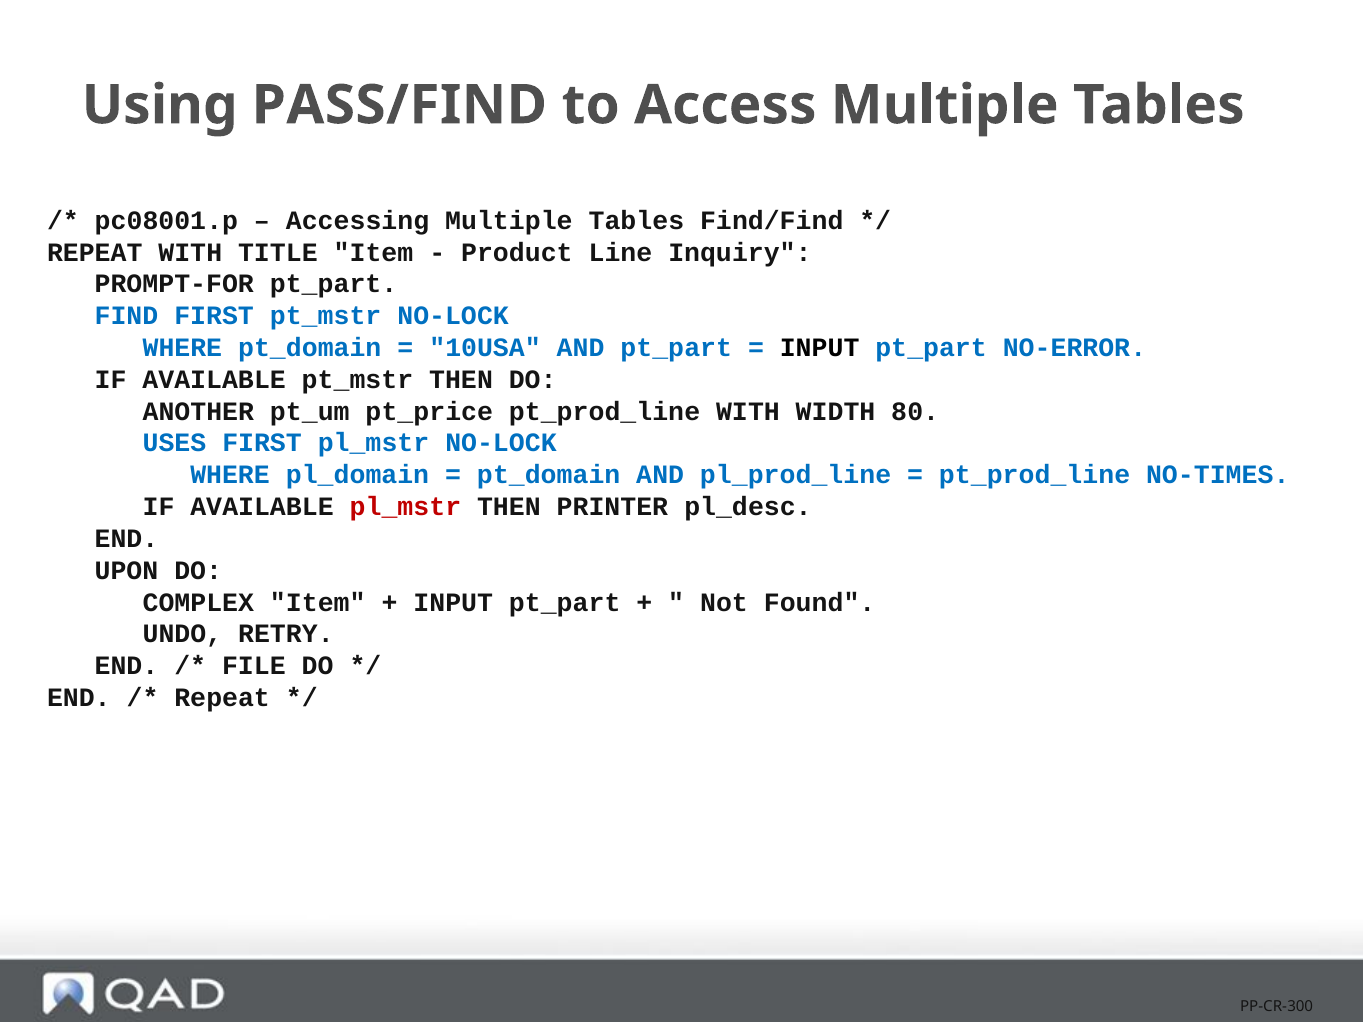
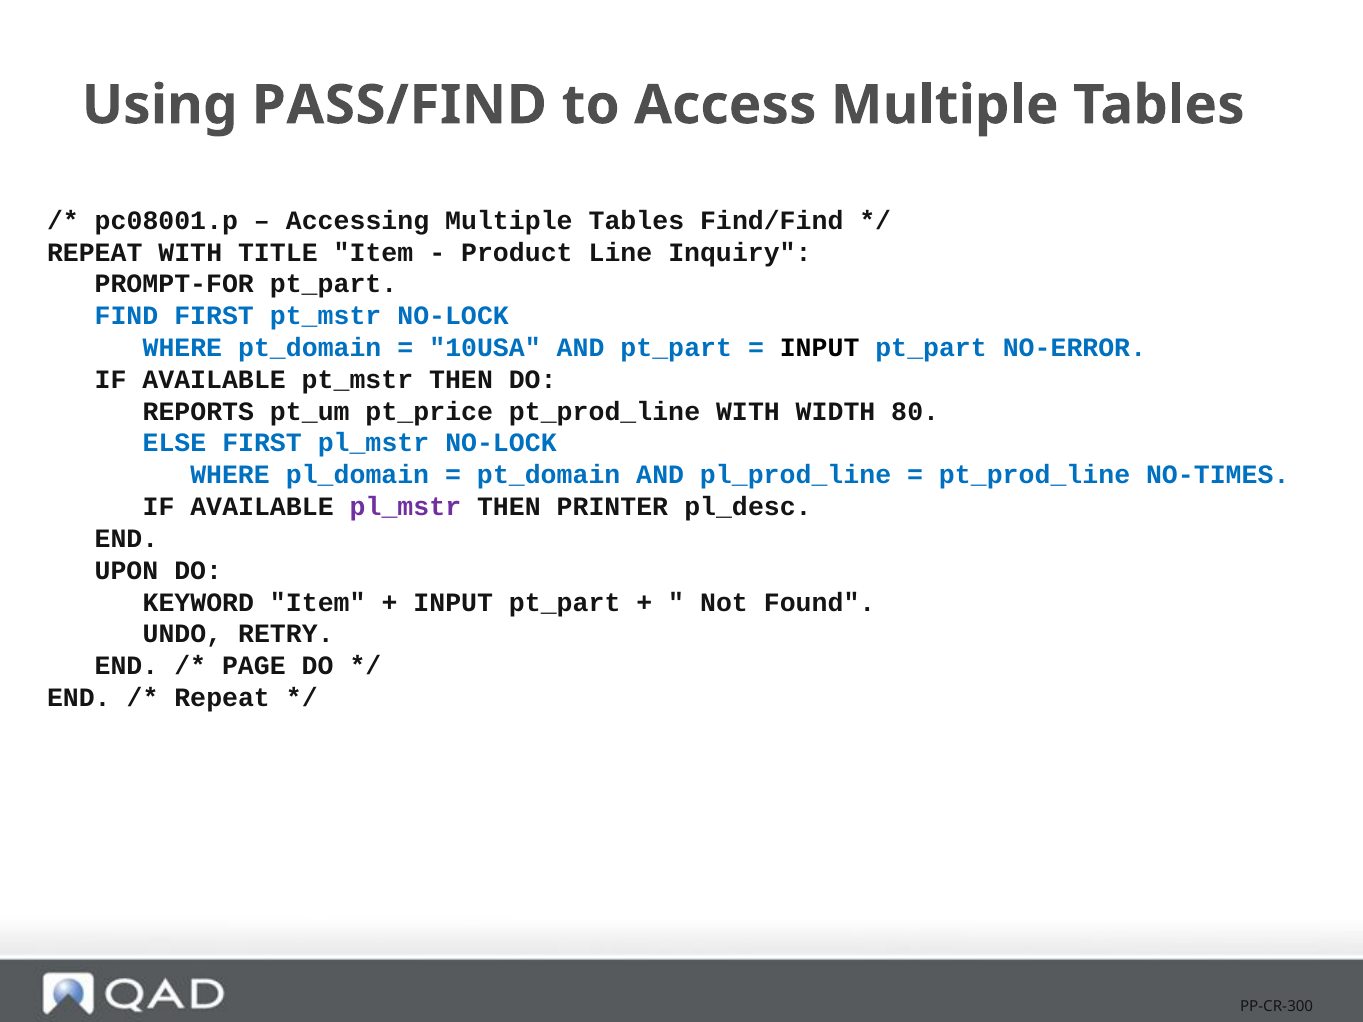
ANOTHER: ANOTHER -> REPORTS (198, 412)
USES: USES -> ELSE (174, 443)
pl_mstr colour: red -> purple (405, 507)
COMPLEX: COMPLEX -> KEYWORD (198, 602)
FILE: FILE -> PAGE (254, 666)
